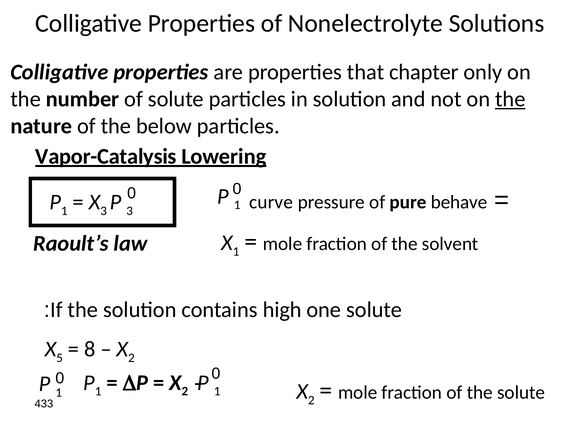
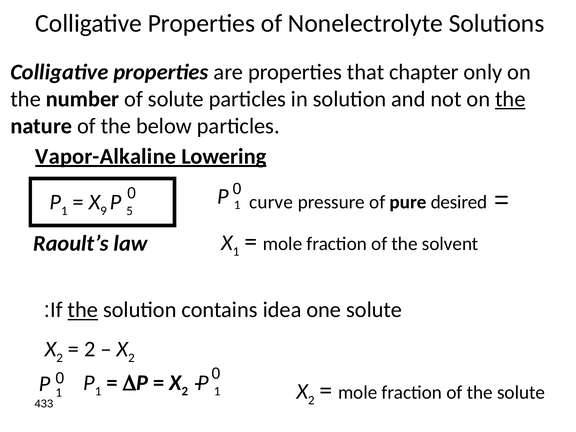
Vapor-Catalysis: Vapor-Catalysis -> Vapor-Alkaline (106, 156)
3: 3 -> 9 (104, 211)
P 3: 3 -> 5 (130, 211)
behave: behave -> desired (459, 202)
the underline: none -> present (83, 310)
high: high -> idea (282, 310)
5: 5 -> 2 (60, 358)
8: 8 -> 2 (90, 349)
